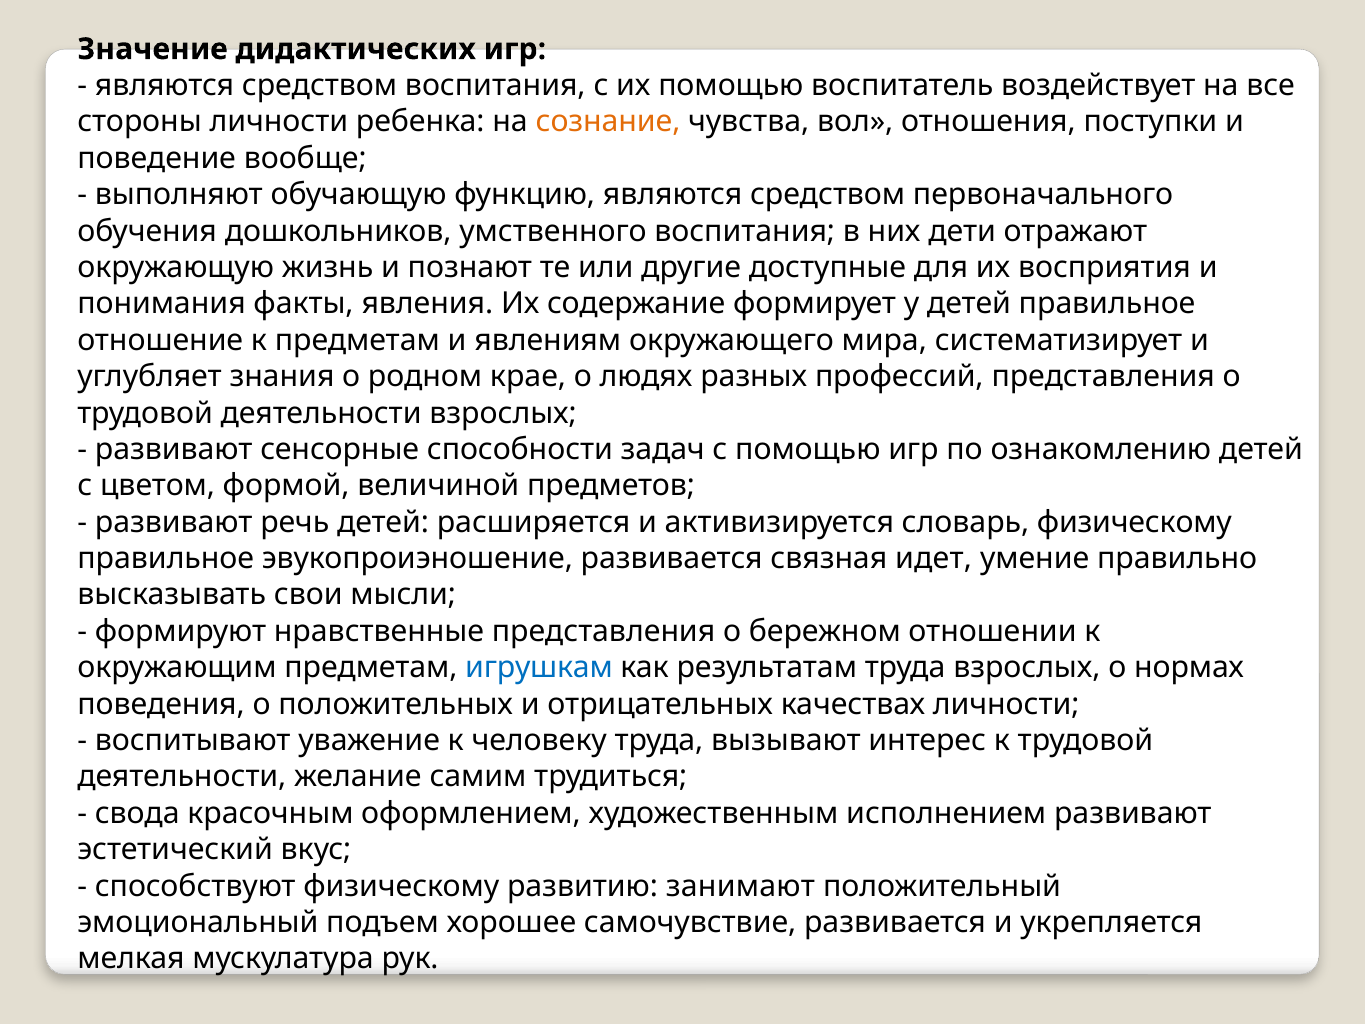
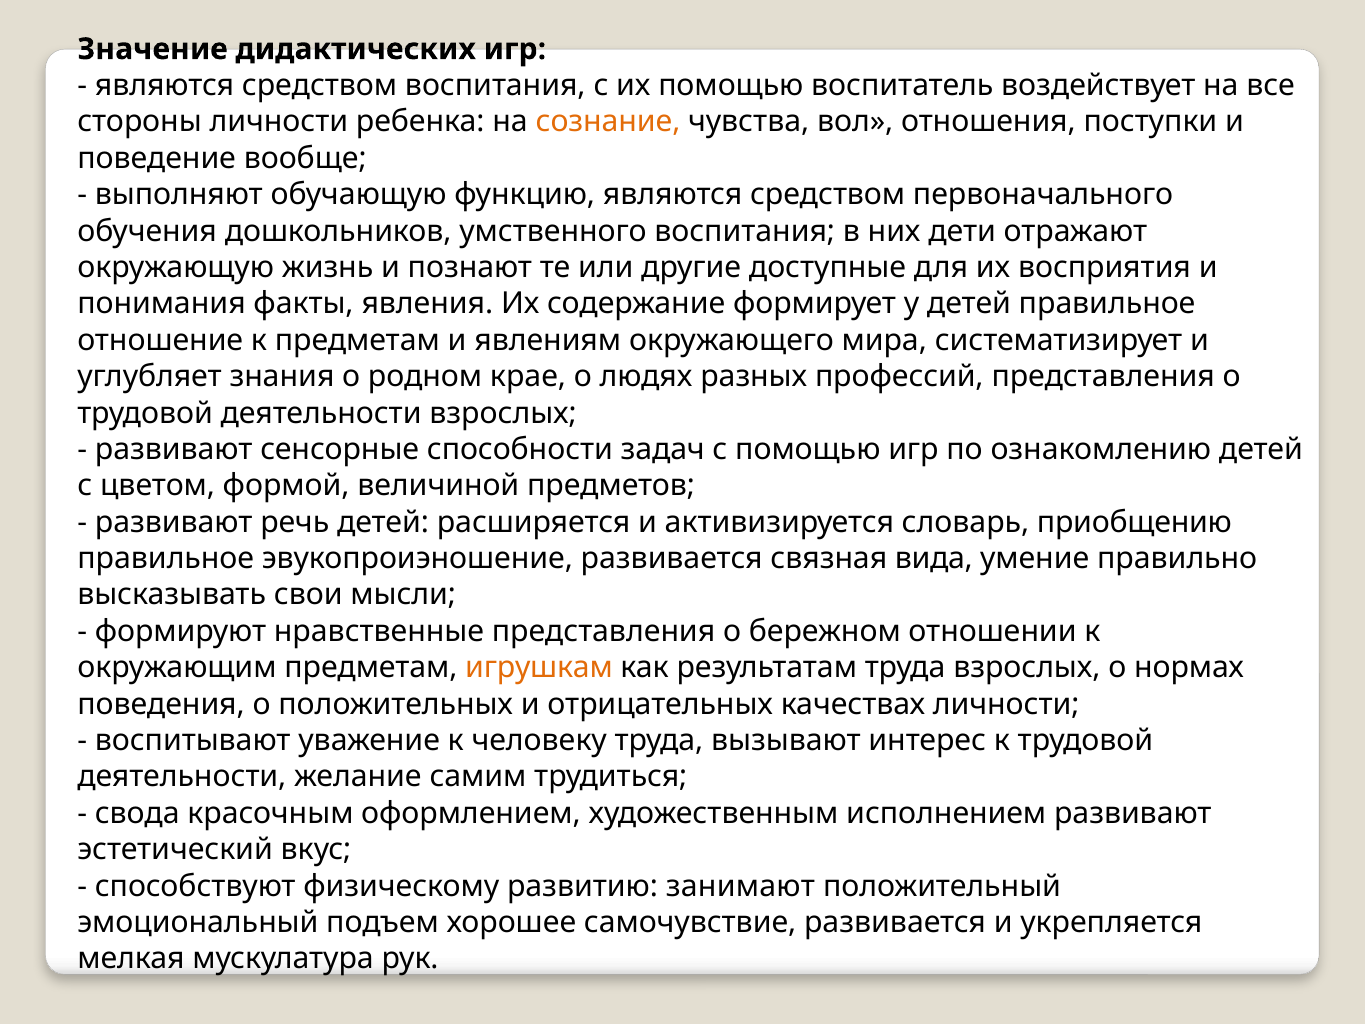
словарь физическому: физическому -> приобщению (1134, 522)
идет: идет -> вида (934, 558)
игрушкам colour: blue -> orange (539, 668)
